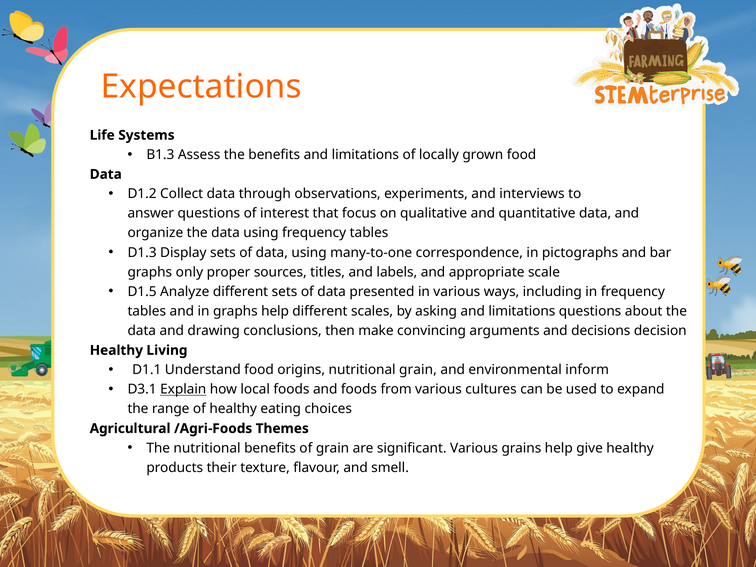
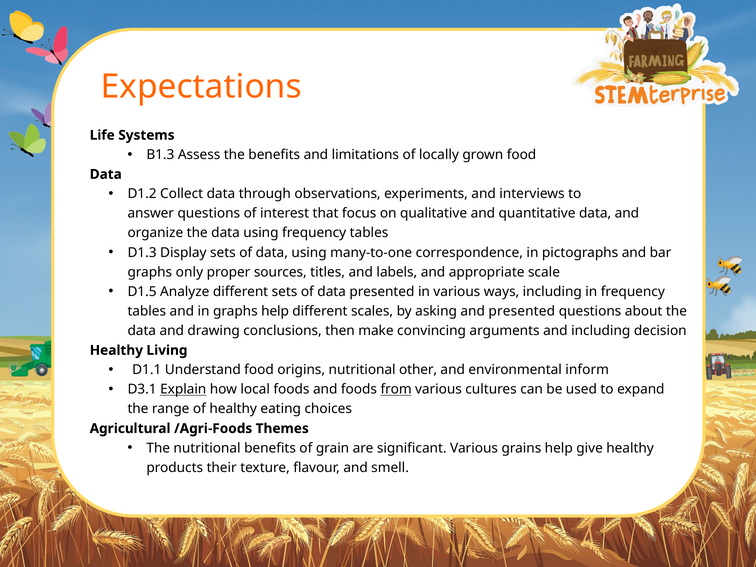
asking and limitations: limitations -> presented (522, 311)
and decisions: decisions -> including (601, 331)
nutritional grain: grain -> other (418, 370)
from underline: none -> present (396, 389)
